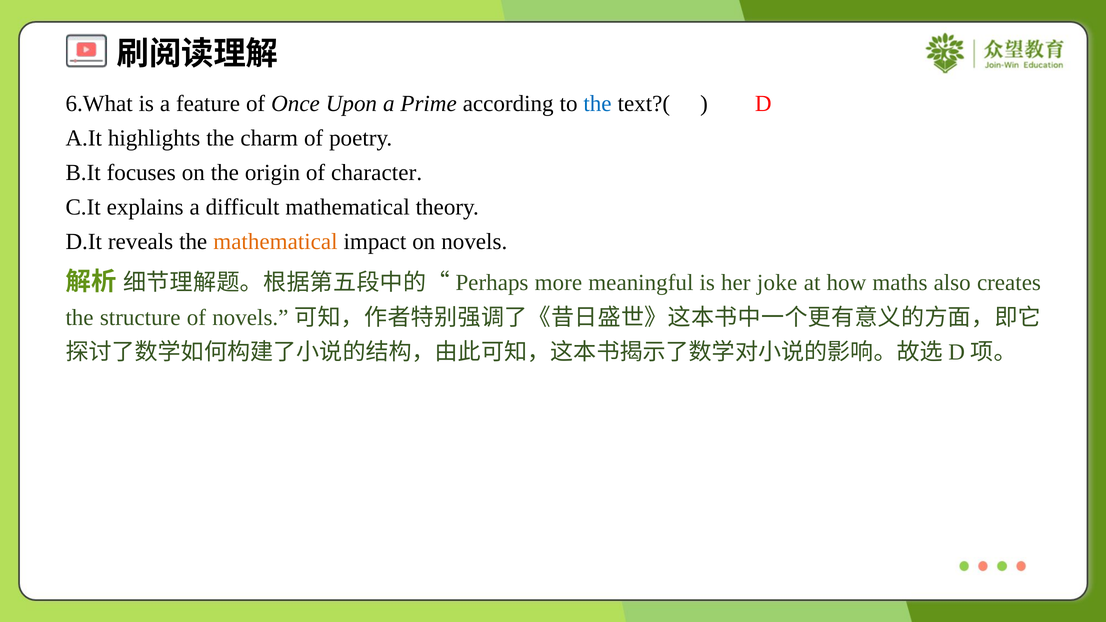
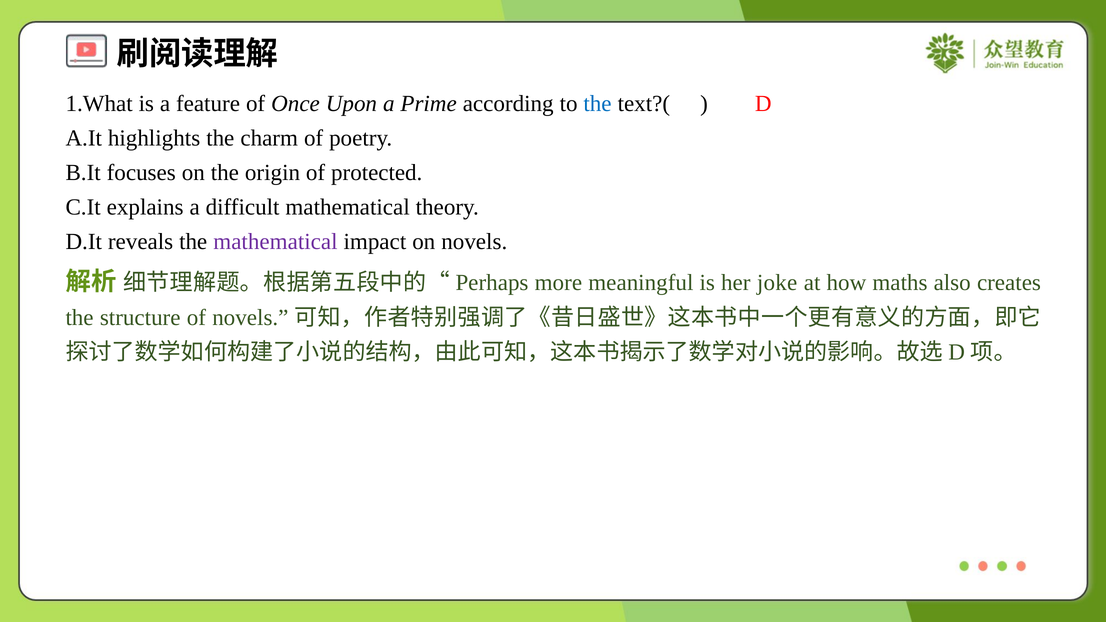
6.What: 6.What -> 1.What (99, 104)
character: character -> protected (377, 173)
mathematical colour: orange -> purple (275, 242)
